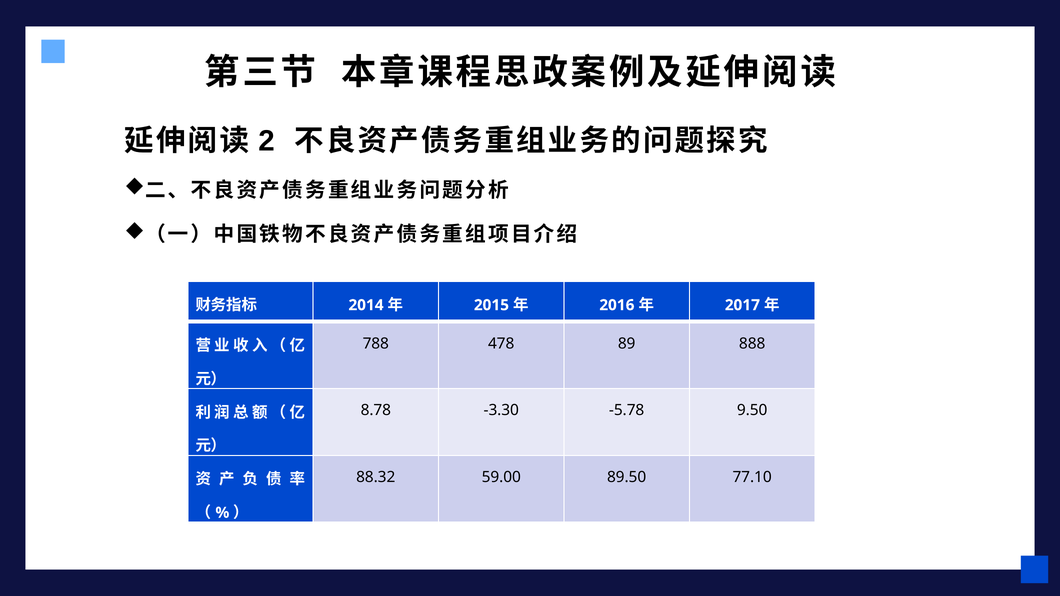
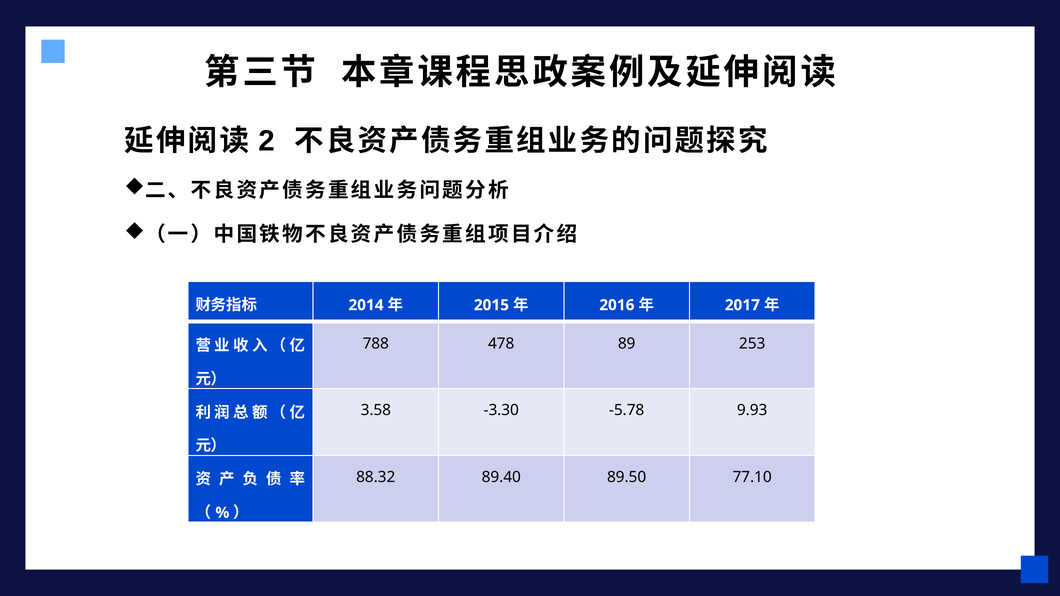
888: 888 -> 253 (752, 344)
8.78: 8.78 -> 3.58 (376, 410)
9.50: 9.50 -> 9.93 (752, 410)
59.00: 59.00 -> 89.40 (501, 477)
